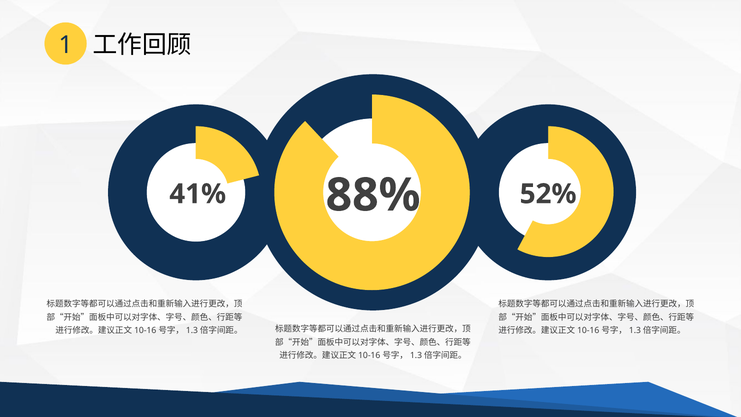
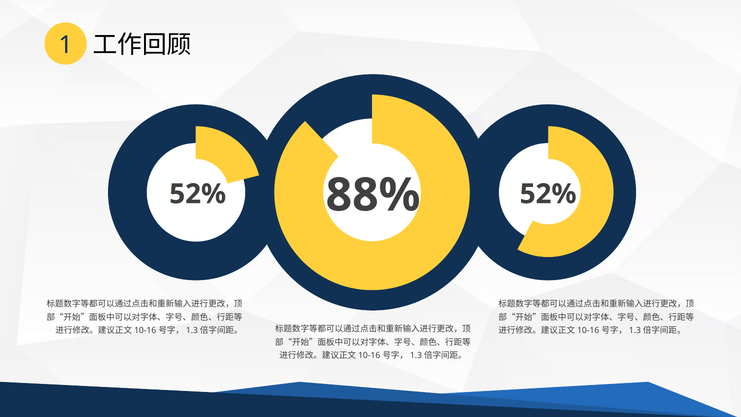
41%: 41% -> 52% (198, 194)
